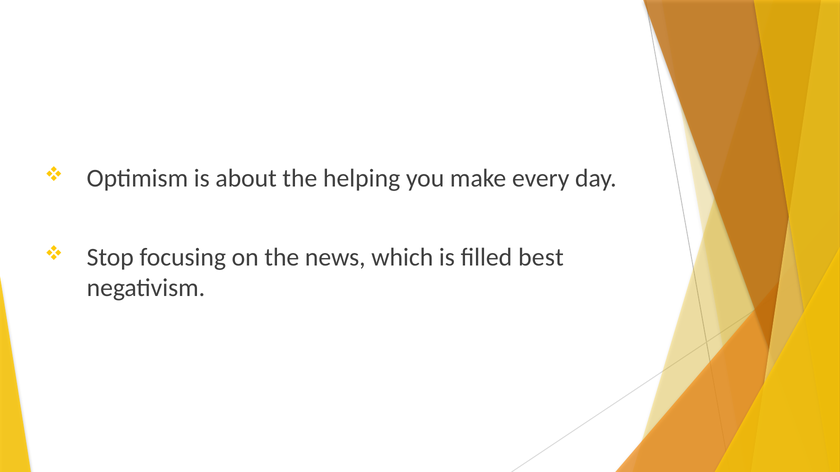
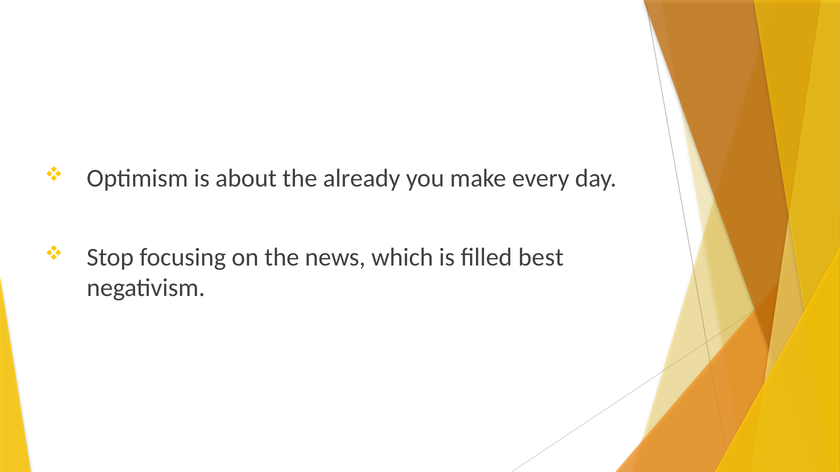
helping: helping -> already (362, 178)
